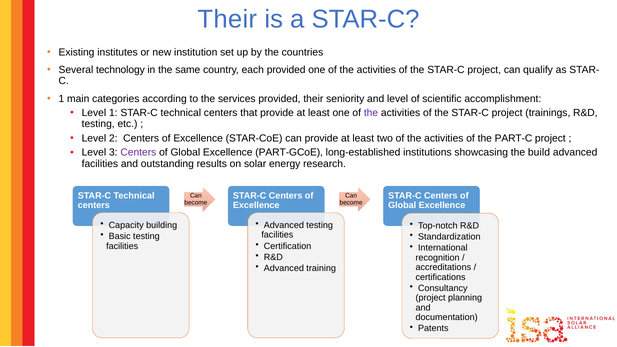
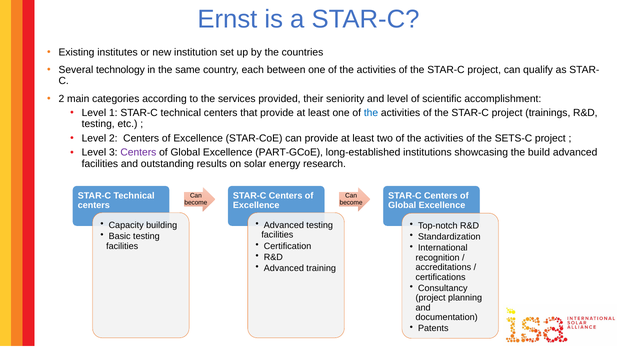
Their: Their -> Ernst (227, 20)
each provided: provided -> between (286, 70)
1: 1 -> 2 (61, 99)
the colour: purple -> blue (371, 113)
PART-C: PART-C -> SETS-C (513, 138)
